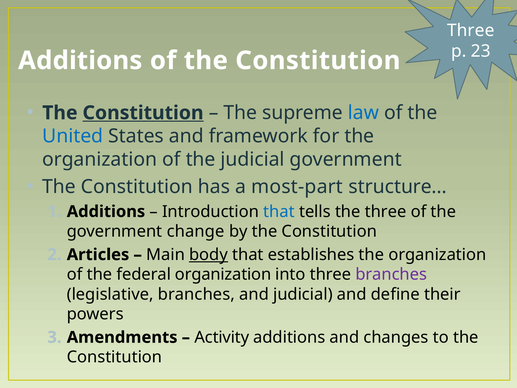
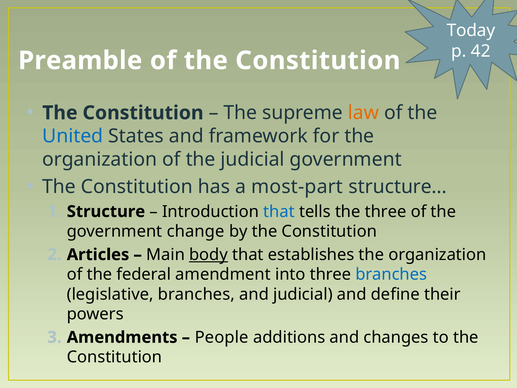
Three: Three -> Today (471, 30)
23: 23 -> 42 (481, 51)
Additions: Additions -> Preamble (80, 61)
Constitution underline: present -> none (143, 113)
law colour: blue -> orange (363, 113)
Additions: Additions -> Structure (106, 211)
federal organization: organization -> amendment (223, 274)
branches colour: purple -> blue (391, 274)
Activity: Activity -> People (222, 337)
